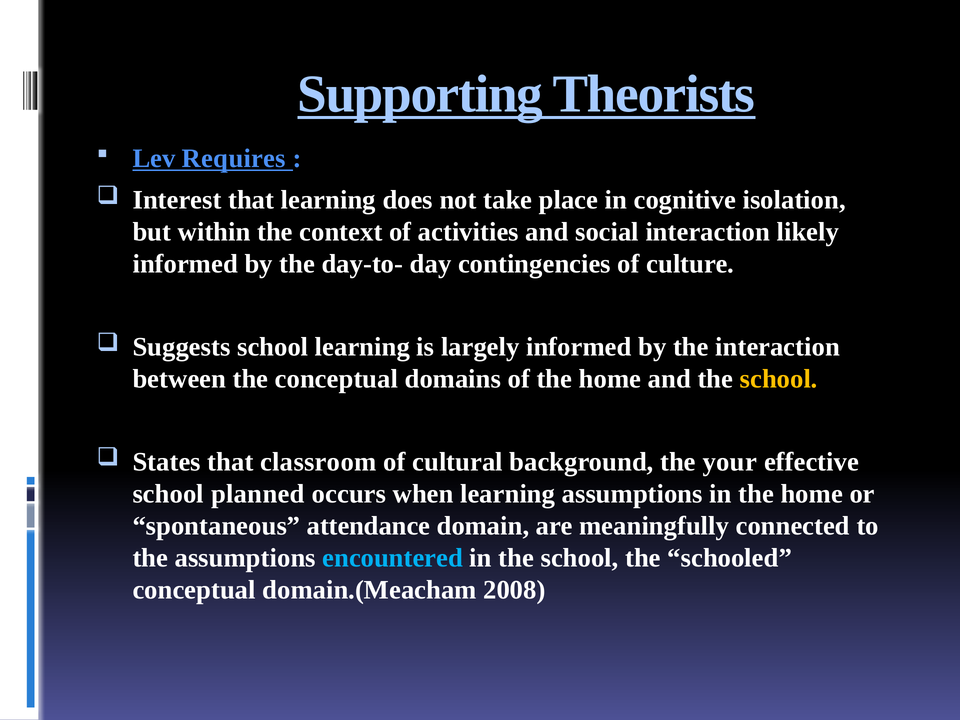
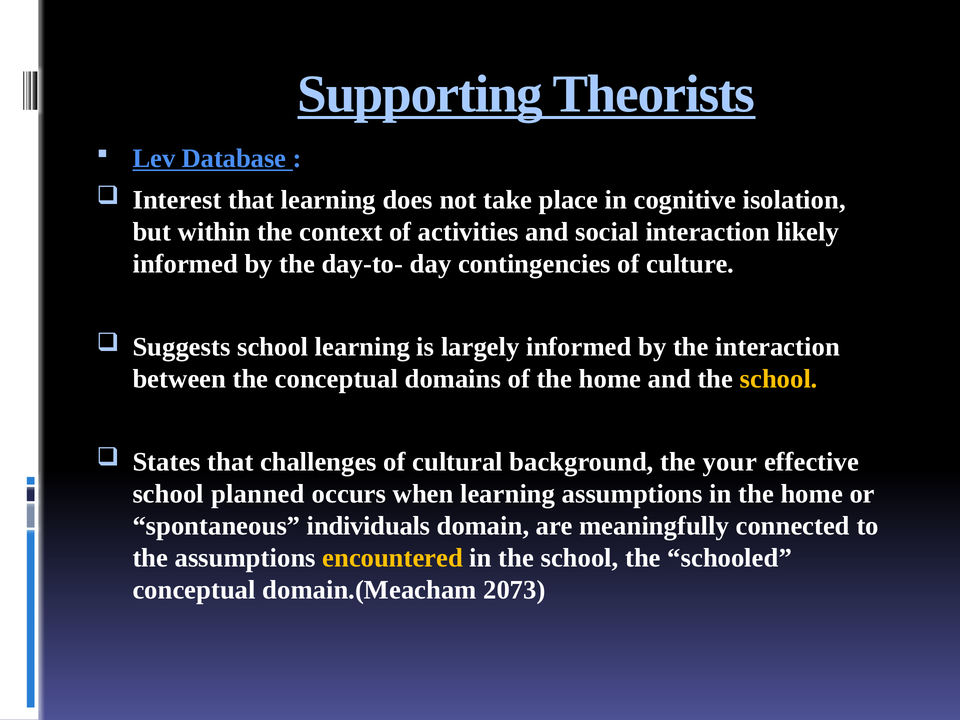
Requires: Requires -> Database (234, 159)
classroom: classroom -> challenges (318, 462)
attendance: attendance -> individuals (369, 526)
encountered colour: light blue -> yellow (393, 558)
2008: 2008 -> 2073 (514, 590)
